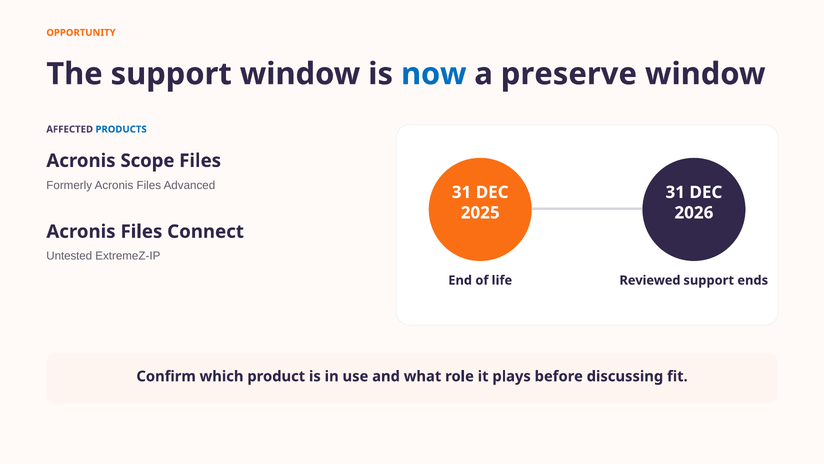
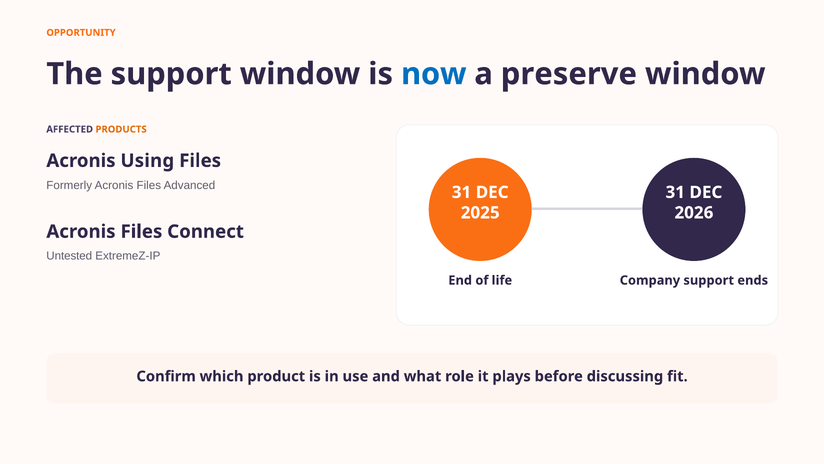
PRODUCTS colour: blue -> orange (121, 129)
Scope: Scope -> Using (147, 161)
Reviewed: Reviewed -> Company (650, 280)
